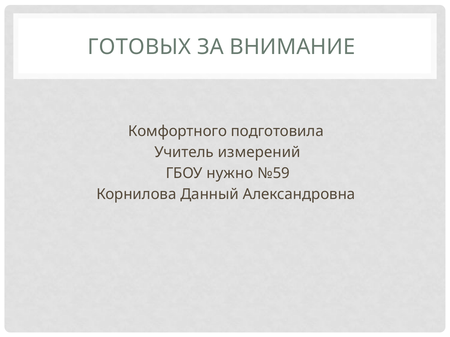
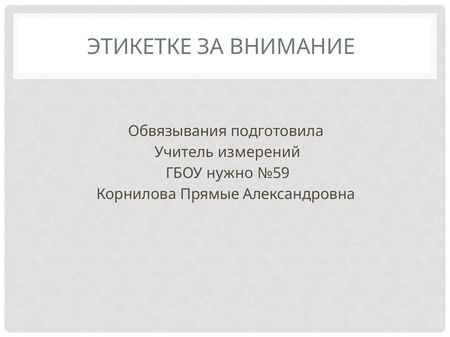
ГОТОВЫХ: ГОТОВЫХ -> ЭТИКЕТКЕ (140, 47)
Комфортного: Комфортного -> Обвязывания (178, 131)
Данный: Данный -> Прямые (210, 194)
